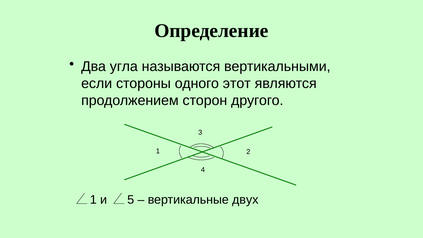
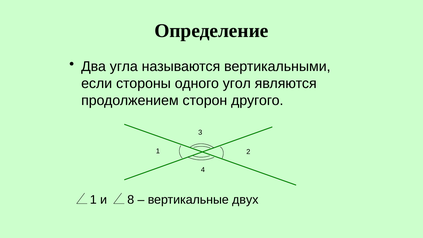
этот: этот -> угол (237, 83)
5: 5 -> 8 (131, 200)
